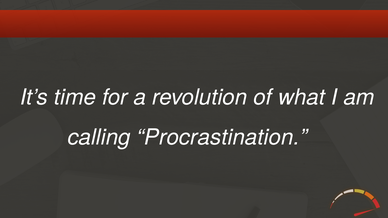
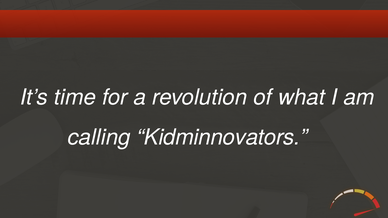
Procrastination: Procrastination -> Kidminnovators (222, 137)
